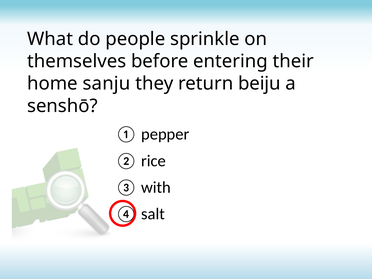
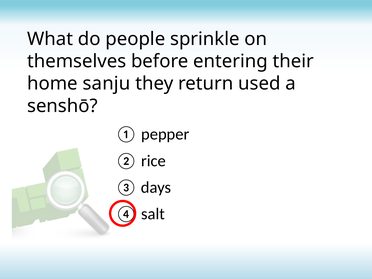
beiju: beiju -> used (259, 84)
with: with -> days (156, 187)
